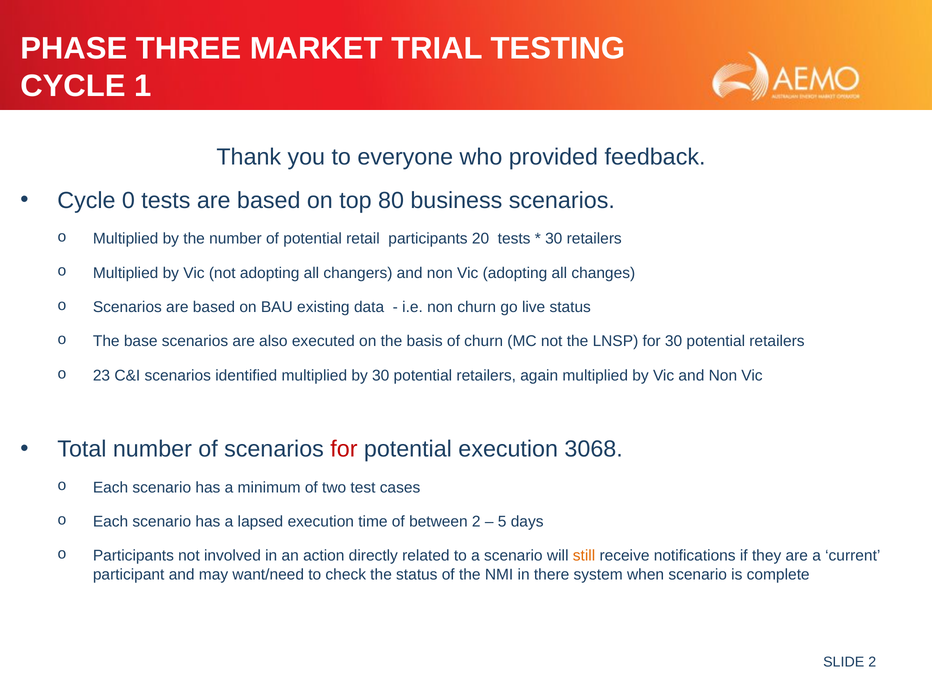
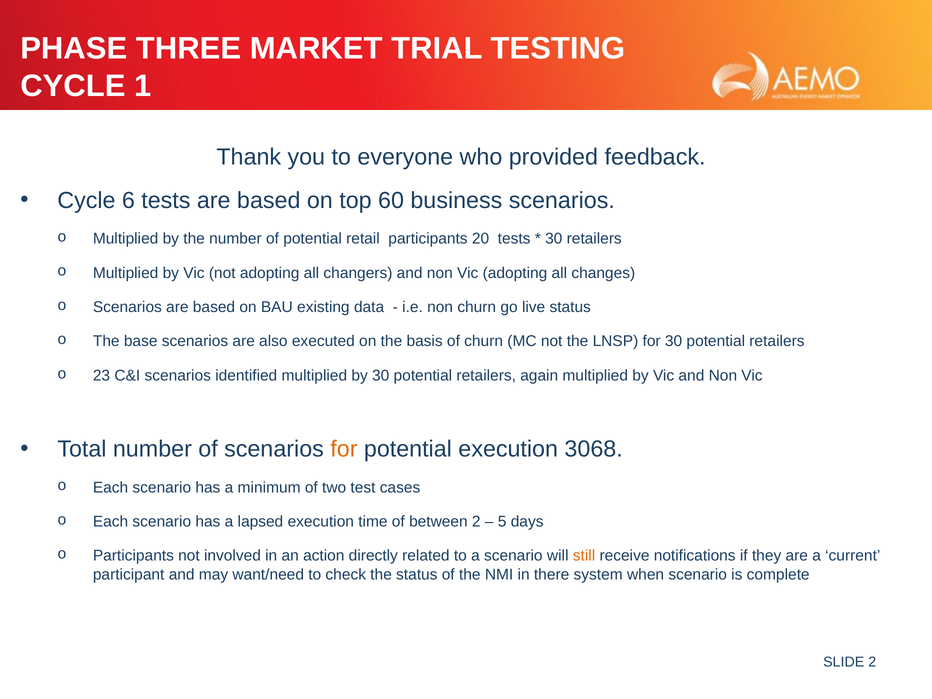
0: 0 -> 6 (128, 200)
80: 80 -> 60 (391, 200)
for colour: red -> orange (344, 449)
